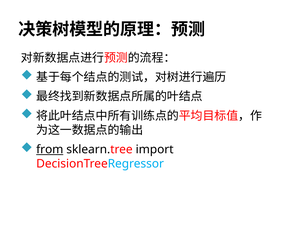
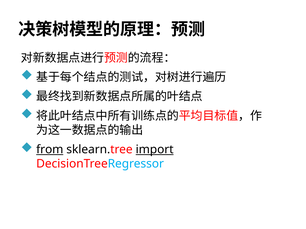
import underline: none -> present (155, 150)
